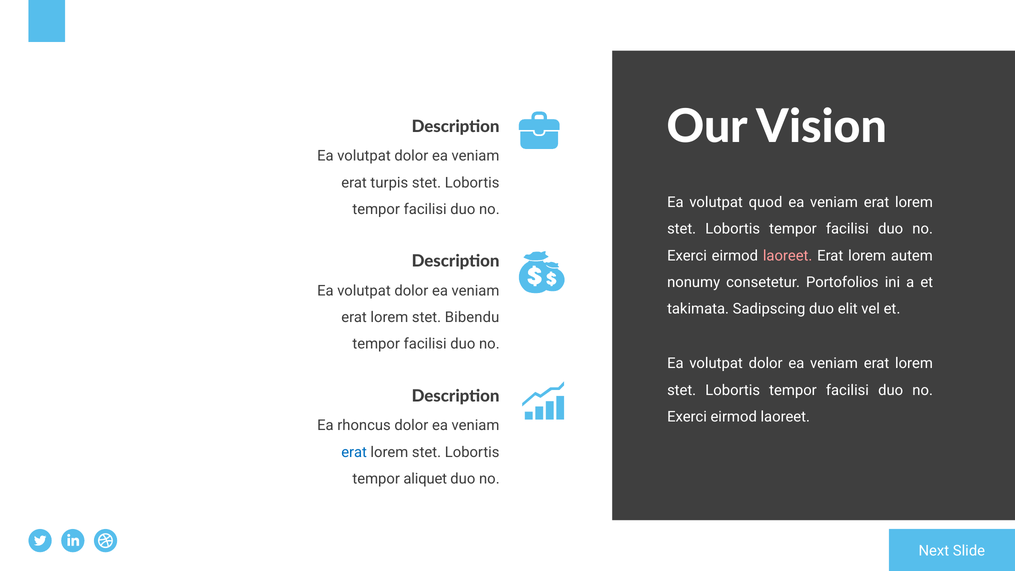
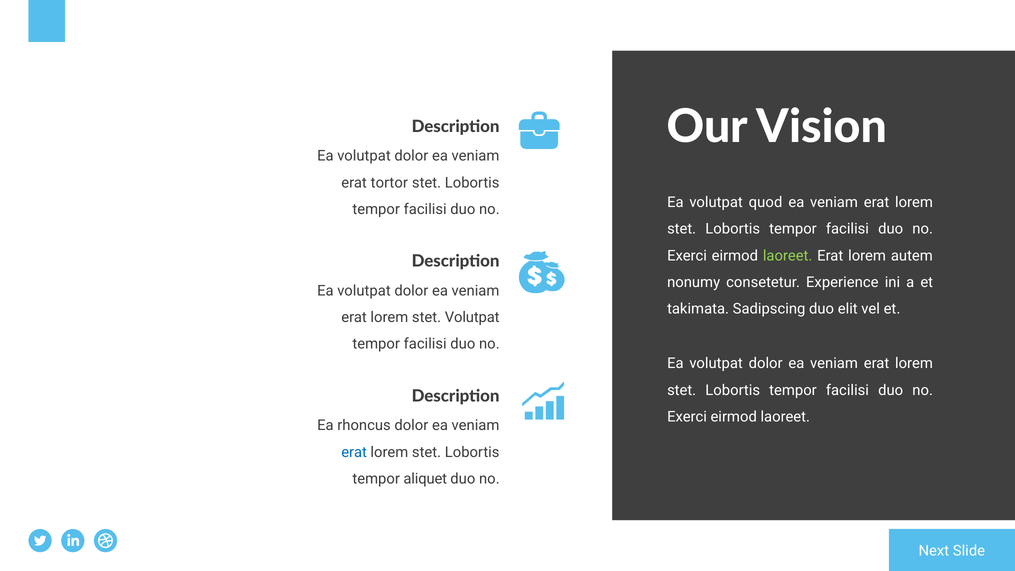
turpis: turpis -> tortor (389, 183)
laoreet colour: pink -> light green (788, 256)
Portofolios: Portofolios -> Experience (842, 282)
stet Bibendu: Bibendu -> Volutpat (472, 317)
